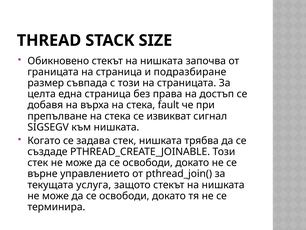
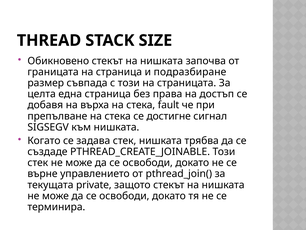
извикват: извикват -> достигне (169, 116)
услуга: услуга -> private (94, 184)
